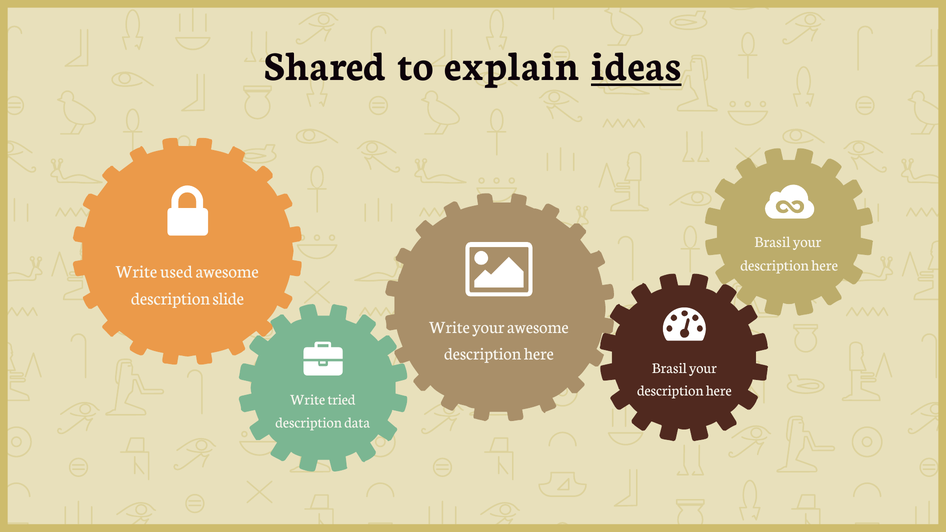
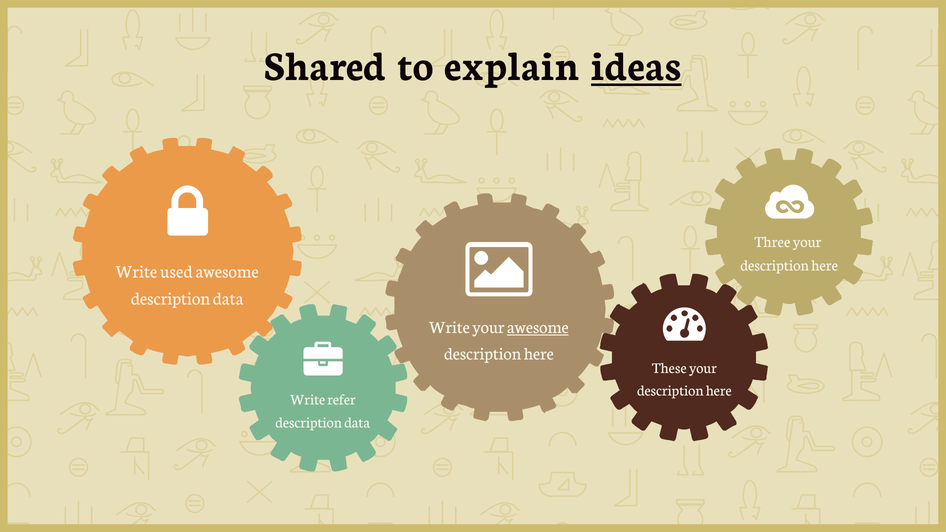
Brasil: Brasil -> Three (772, 242)
slide: slide -> data (228, 299)
awesome underline: none -> present (538, 327)
Brasil: Brasil -> These (669, 368)
tried: tried -> refer (341, 400)
